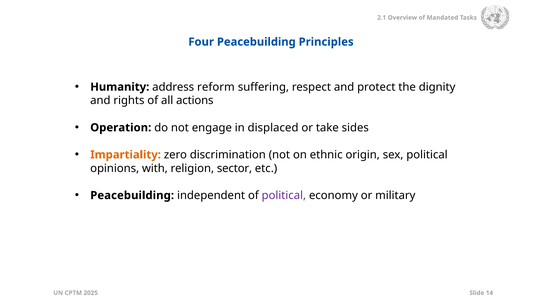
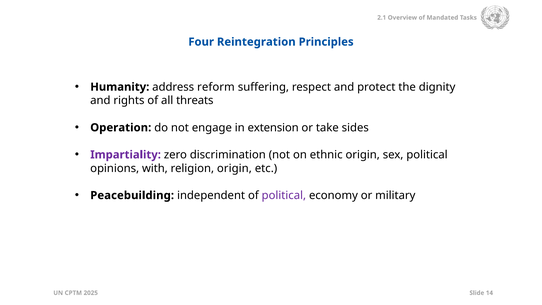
Four Peacebuilding: Peacebuilding -> Reintegration (256, 42)
actions: actions -> threats (195, 100)
displaced: displaced -> extension (273, 128)
Impartiality colour: orange -> purple (126, 155)
religion sector: sector -> origin (234, 168)
